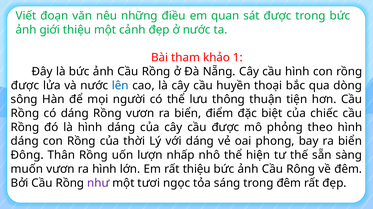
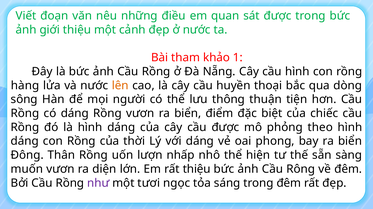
được: được -> hàng (25, 86)
lên colour: blue -> orange (120, 86)
ra hình: hình -> diện (104, 169)
